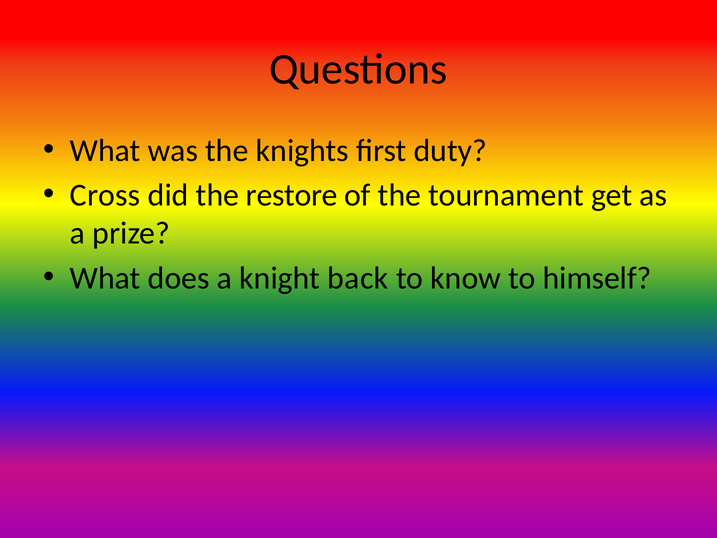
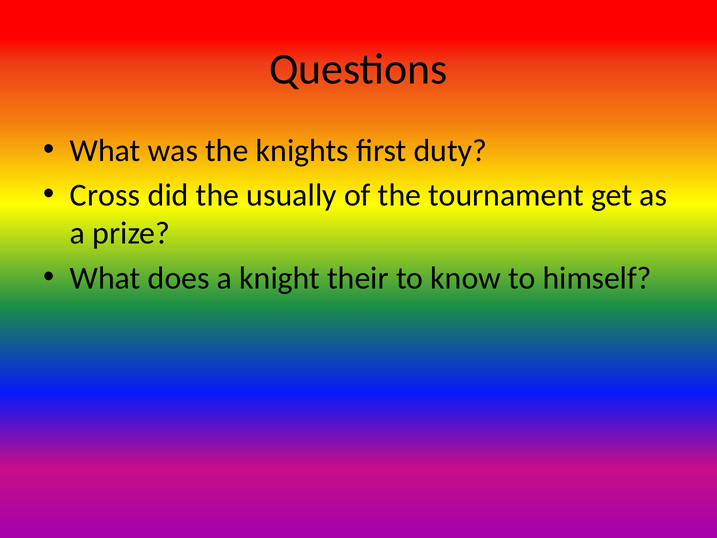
restore: restore -> usually (292, 195)
back: back -> their (358, 278)
